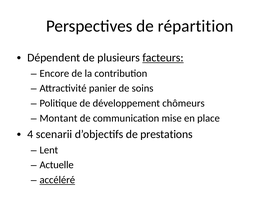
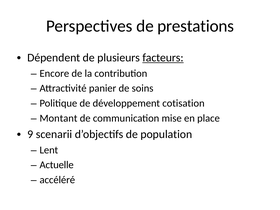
répartition: répartition -> prestations (196, 26)
chômeurs: chômeurs -> cotisation (183, 103)
4: 4 -> 9 (30, 134)
prestations: prestations -> population (166, 134)
accéléré underline: present -> none (57, 180)
